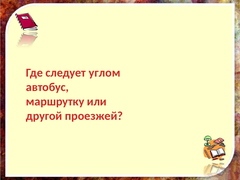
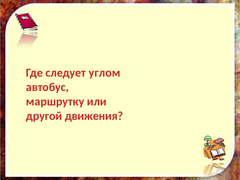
проезжей: проезжей -> движения (94, 116)
